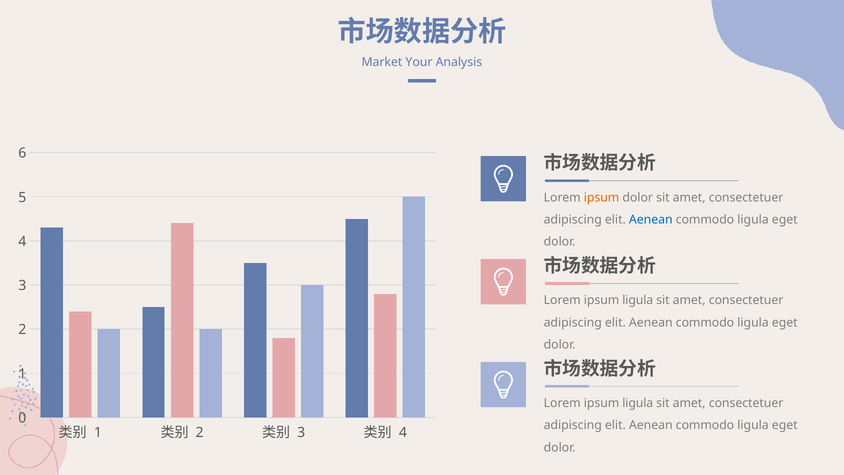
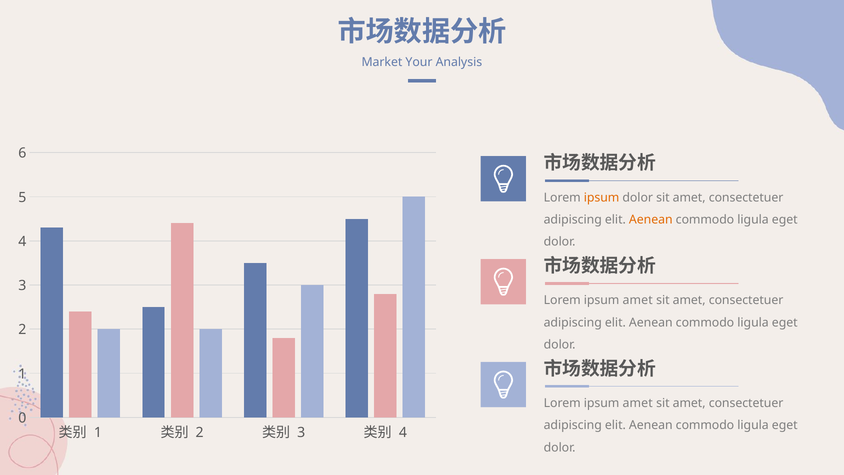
Aenean colour: blue -> orange (651, 220)
ligula: ligula -> amet (638, 300)
ligula: ligula -> amet (638, 403)
